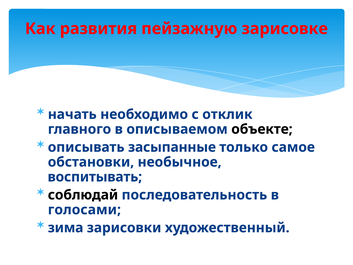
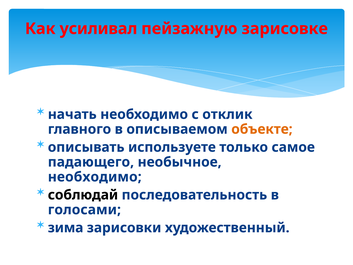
развития: развития -> усиливал (98, 29)
объекте colour: black -> orange (262, 129)
засыпанные: засыпанные -> используете (172, 147)
обстановки: обстановки -> падающего (91, 162)
воспитывать: воспитывать -> необходимо (95, 177)
